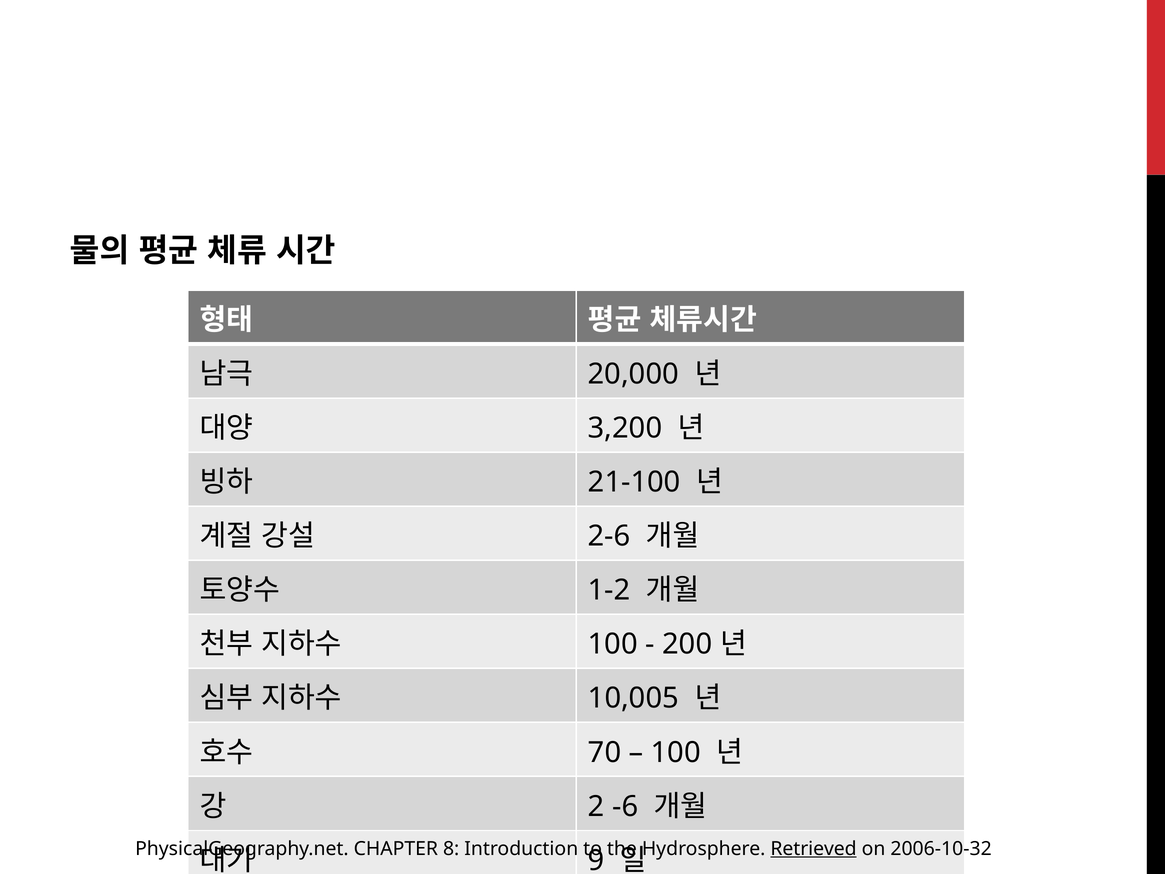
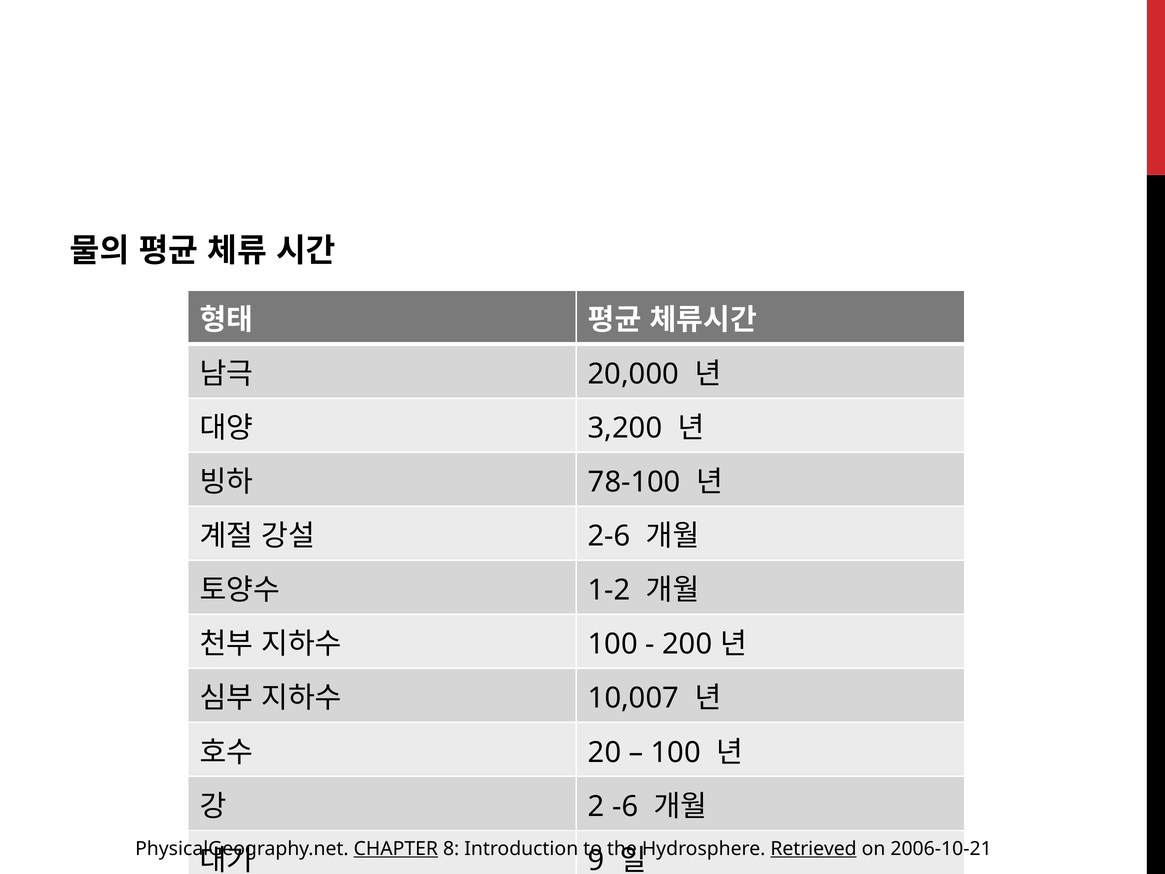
21-100: 21-100 -> 78-100 (634, 482)
10,005: 10,005 -> 10,007 (633, 698)
70: 70 -> 20 (605, 752)
CHAPTER underline: none -> present (396, 848)
2006-10-32: 2006-10-32 -> 2006-10-21 (941, 848)
